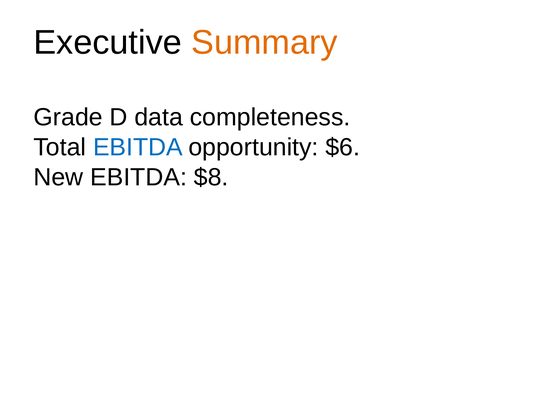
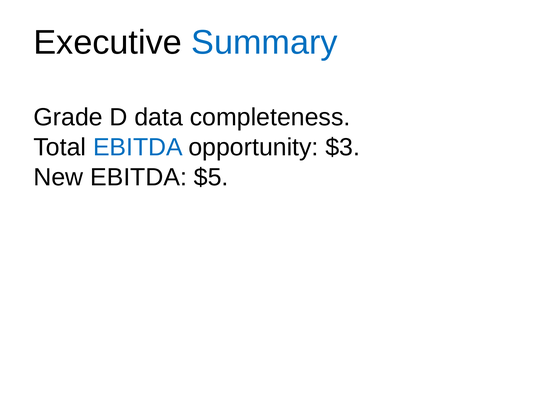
Summary colour: orange -> blue (264, 43)
$6: $6 -> $3 (343, 147)
$8: $8 -> $5 (211, 177)
